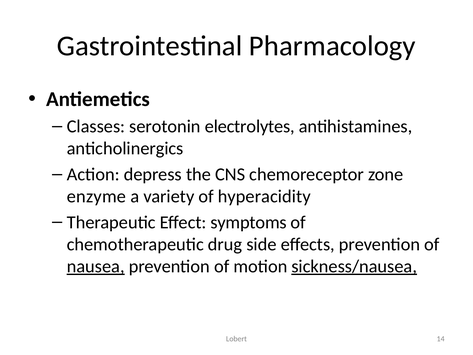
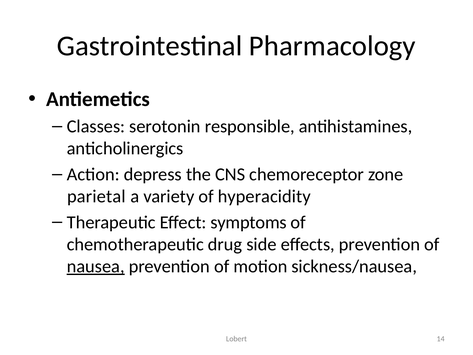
electrolytes: electrolytes -> responsible (250, 126)
enzyme: enzyme -> parietal (96, 196)
sickness/nausea underline: present -> none (354, 266)
